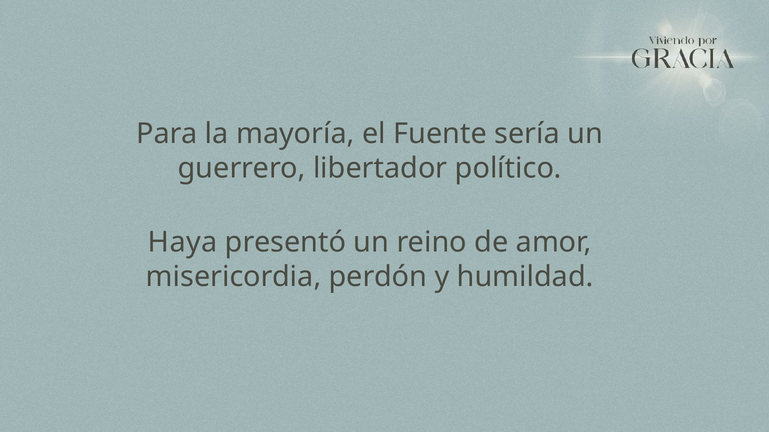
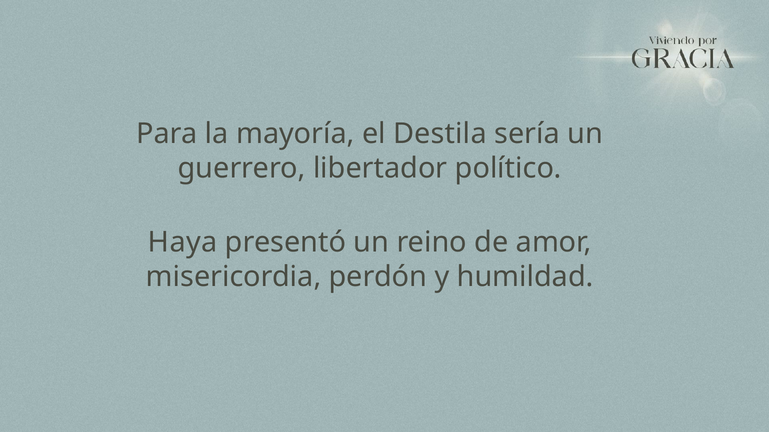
Fuente: Fuente -> Destila (440, 134)
